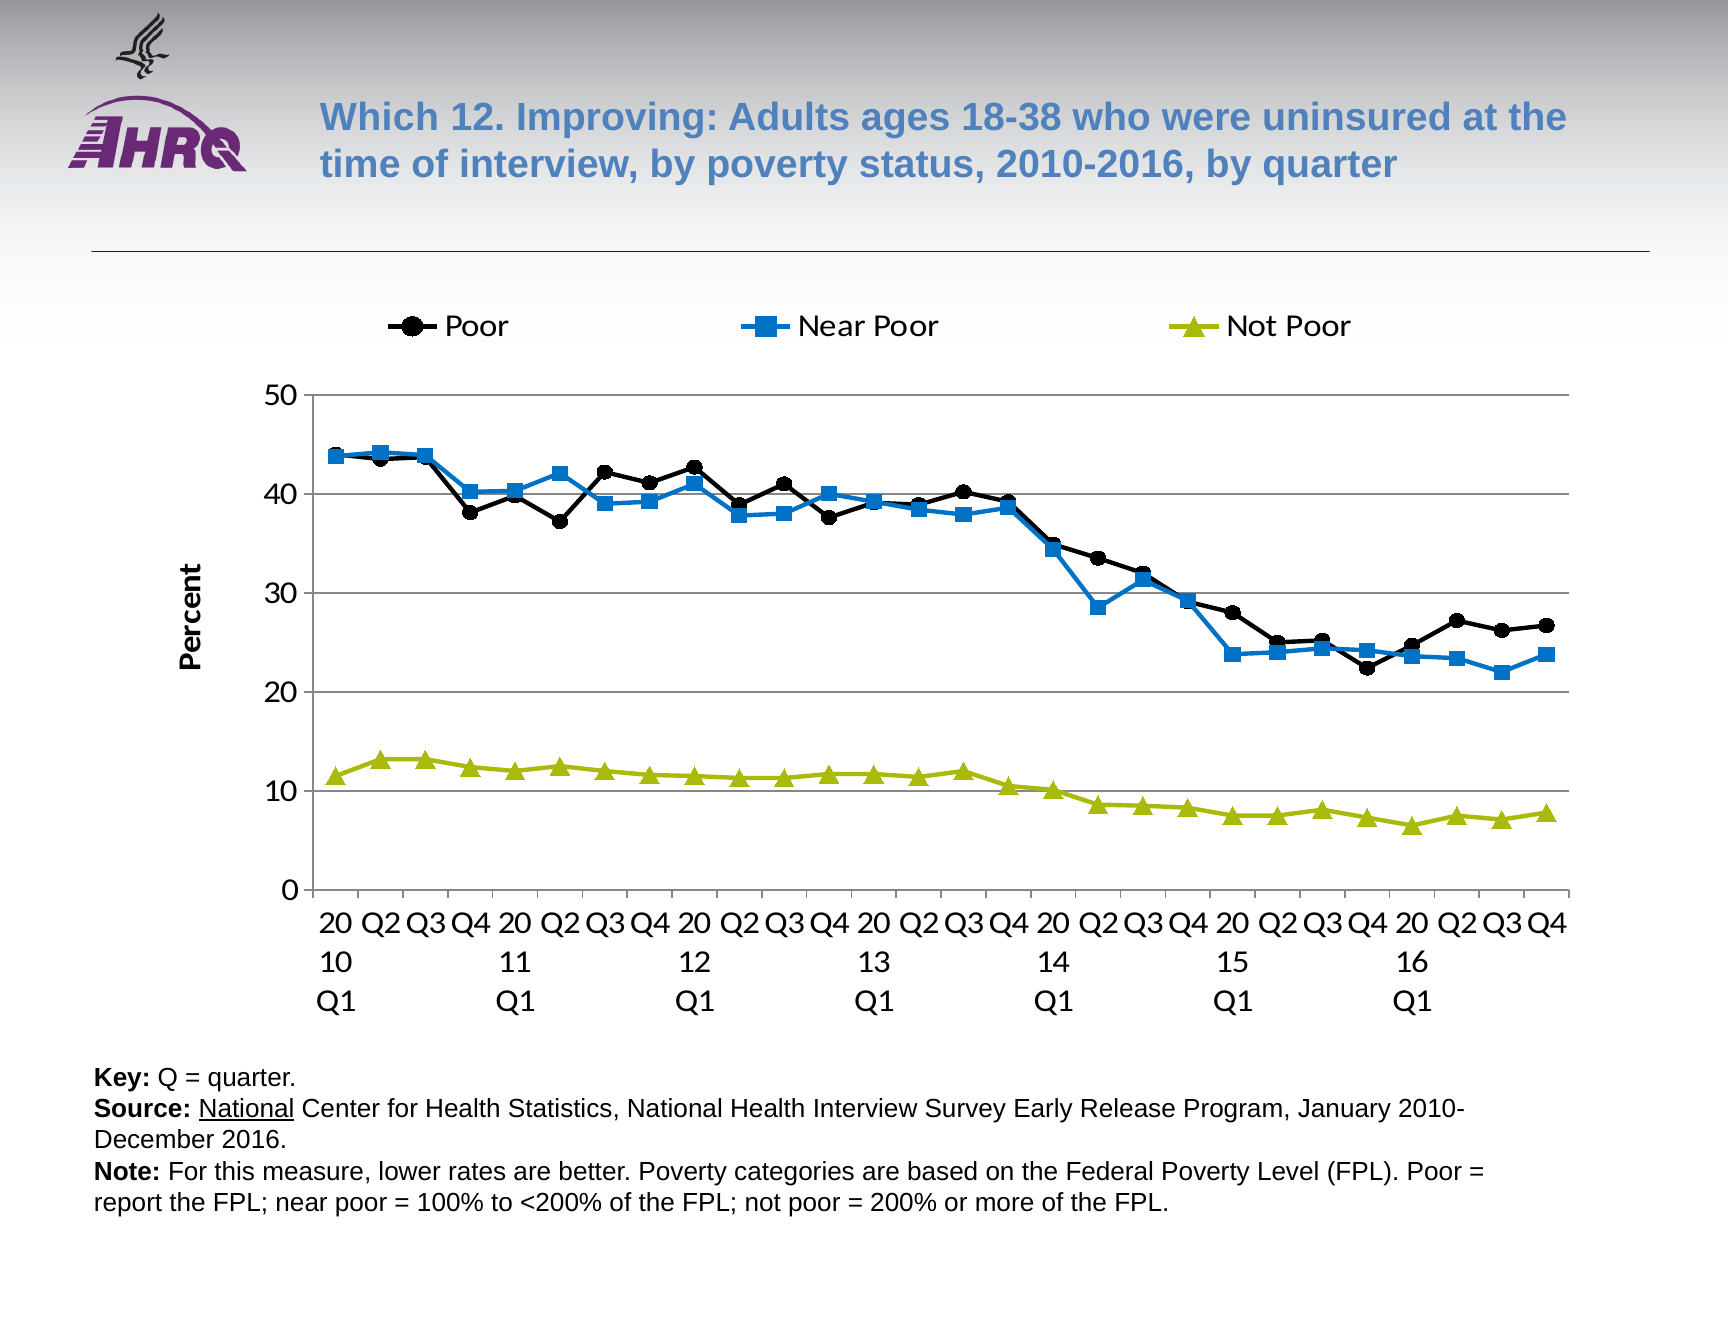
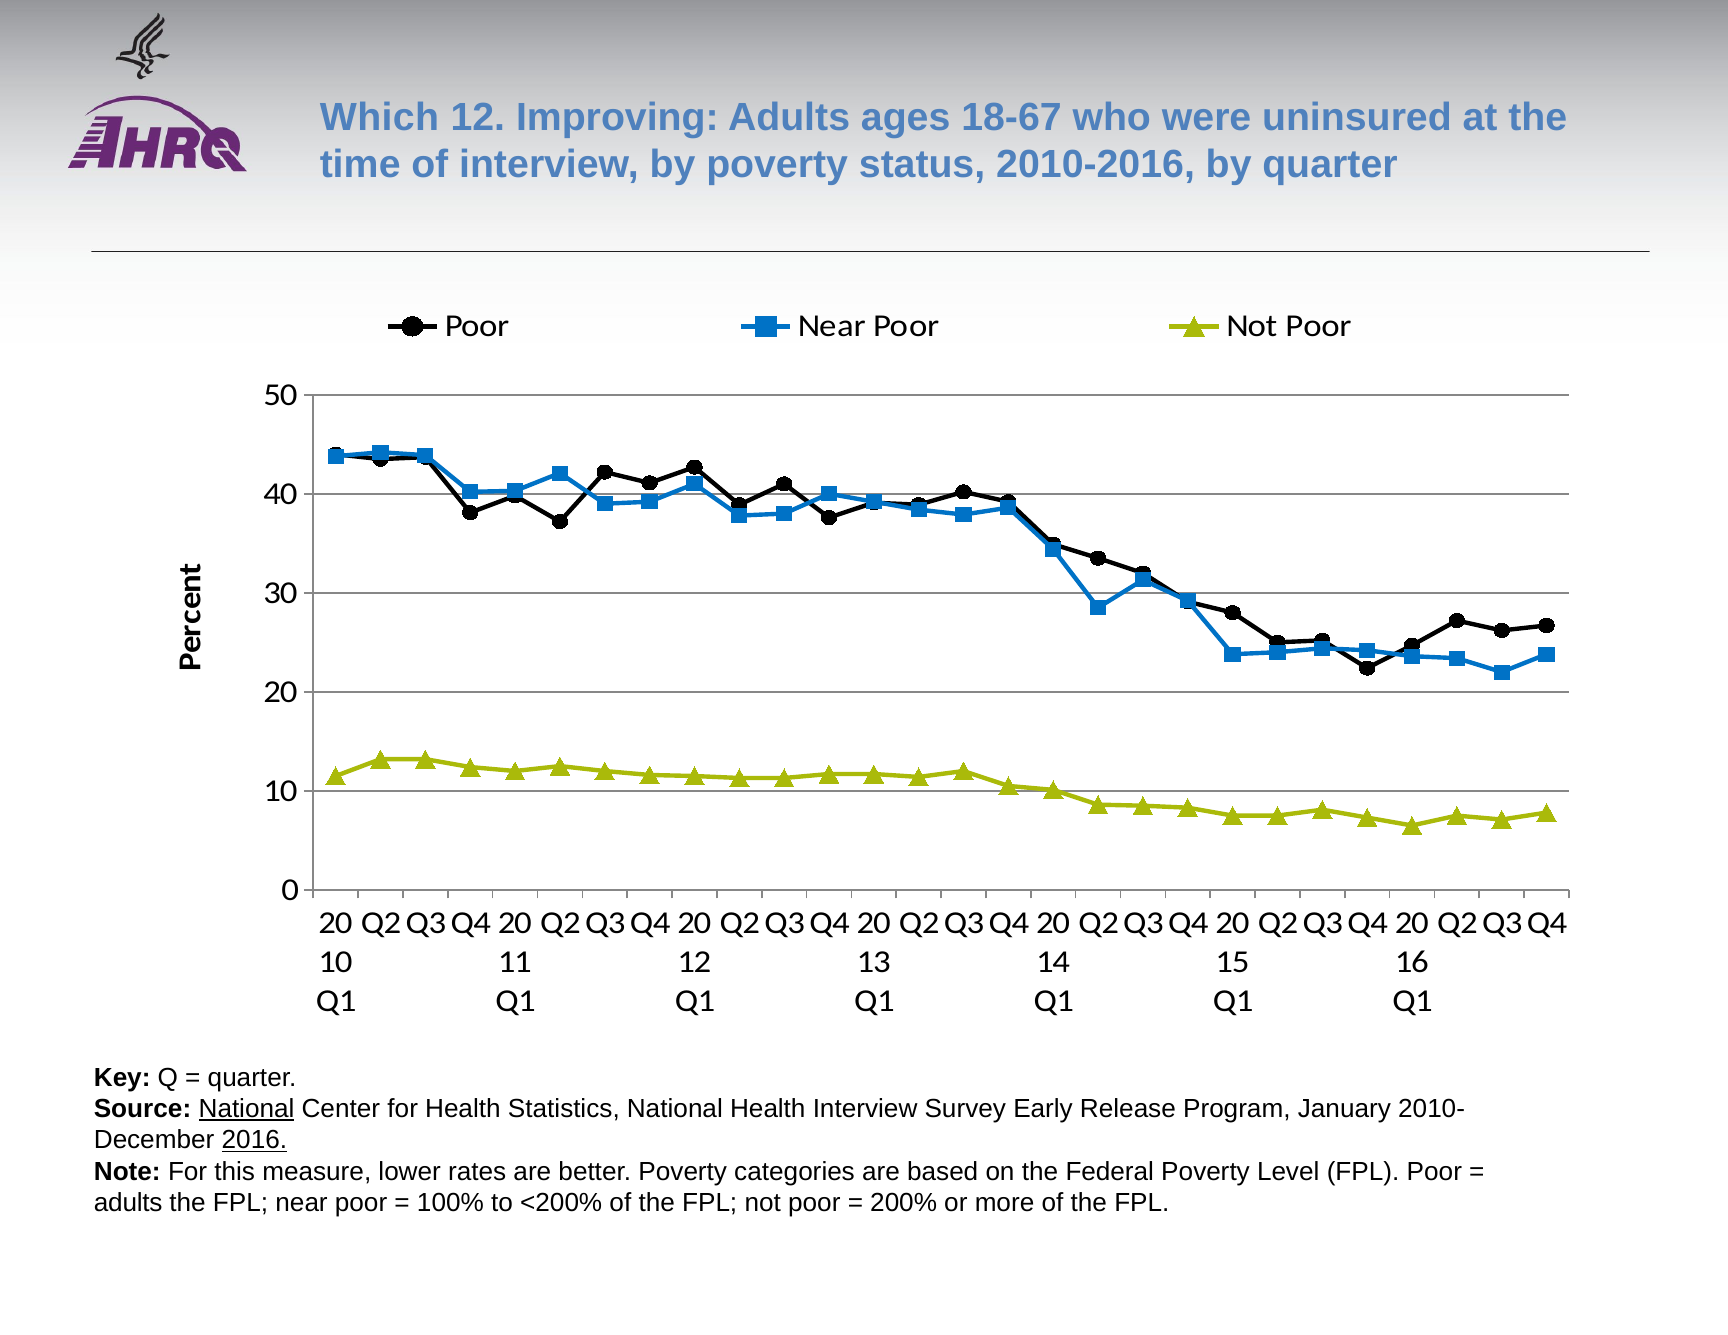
18-38: 18-38 -> 18-67 (1011, 117)
2016 underline: none -> present (254, 1141)
report: report -> adults (128, 1203)
